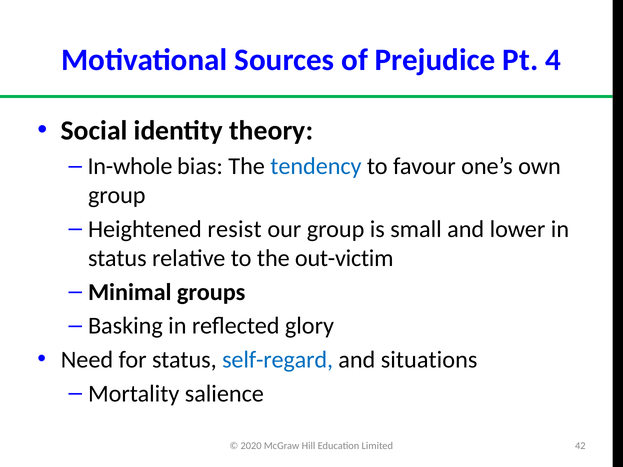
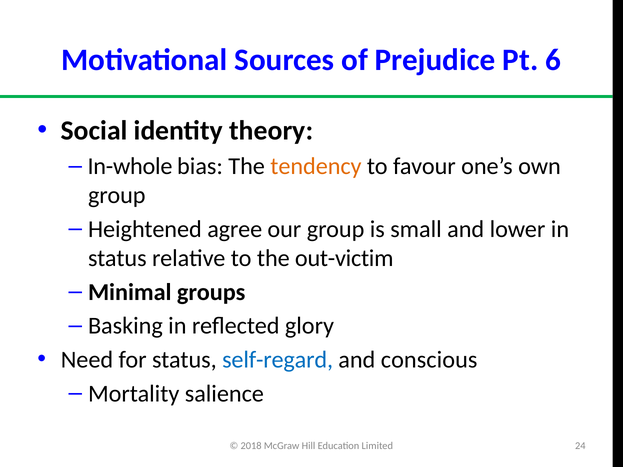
4: 4 -> 6 (553, 60)
tendency colour: blue -> orange (316, 166)
resist: resist -> agree (235, 229)
situations: situations -> conscious (429, 360)
2020: 2020 -> 2018 (251, 446)
42: 42 -> 24 (580, 446)
